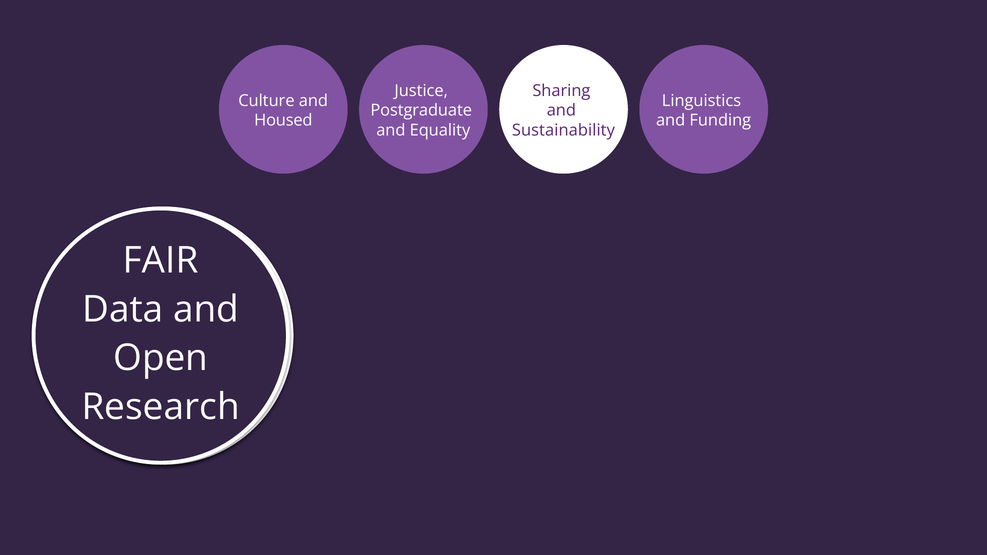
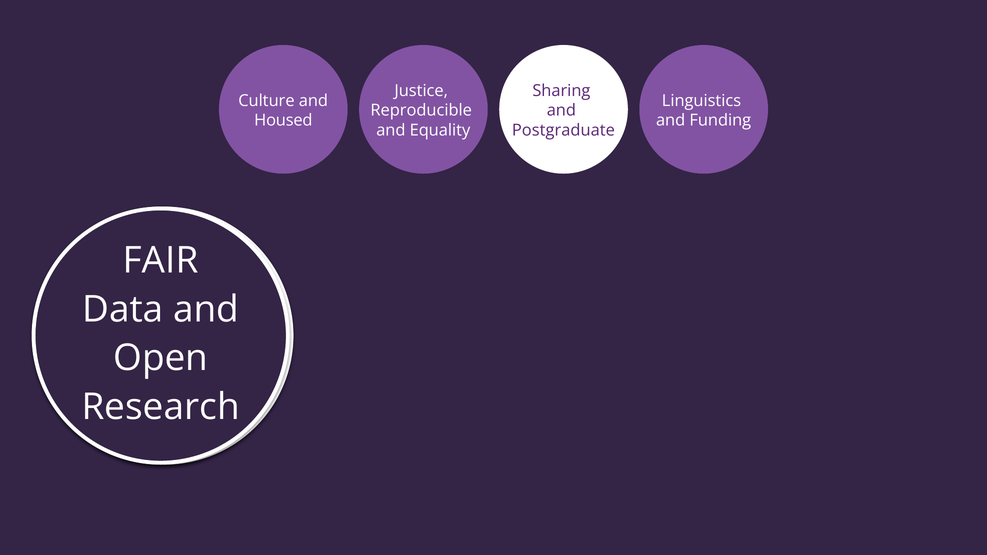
Postgraduate: Postgraduate -> Reproducible (421, 110)
Sustainability: Sustainability -> Postgraduate (563, 130)
